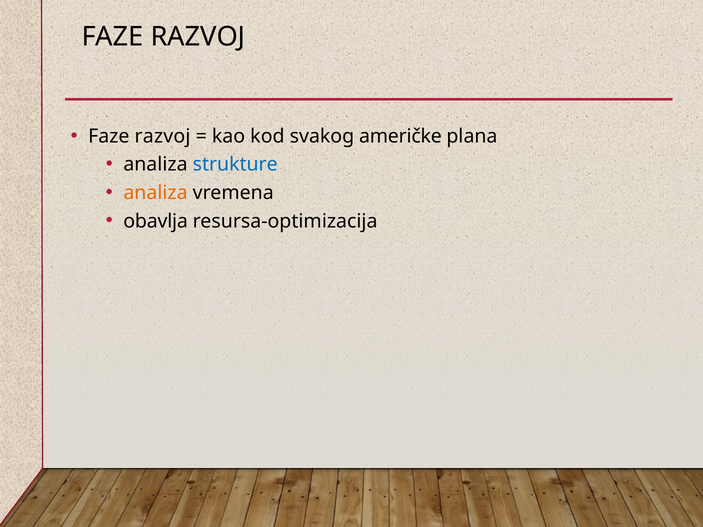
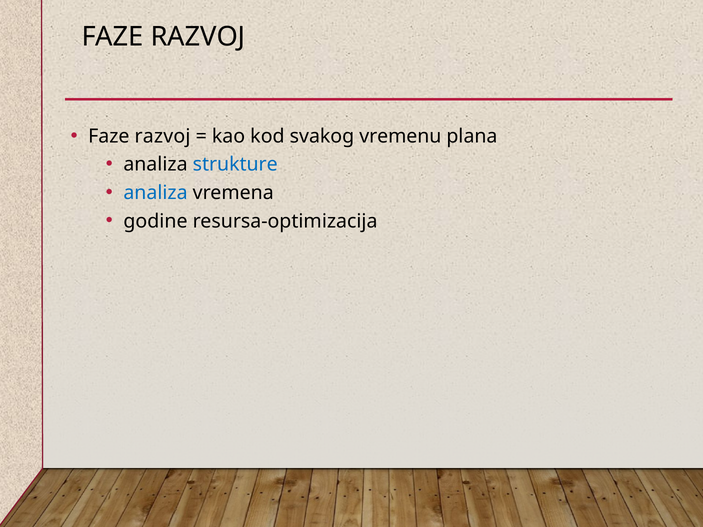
američke: američke -> vremenu (400, 136)
analiza colour: orange -> blue (156, 193)
obavlja: obavlja -> godine (155, 221)
